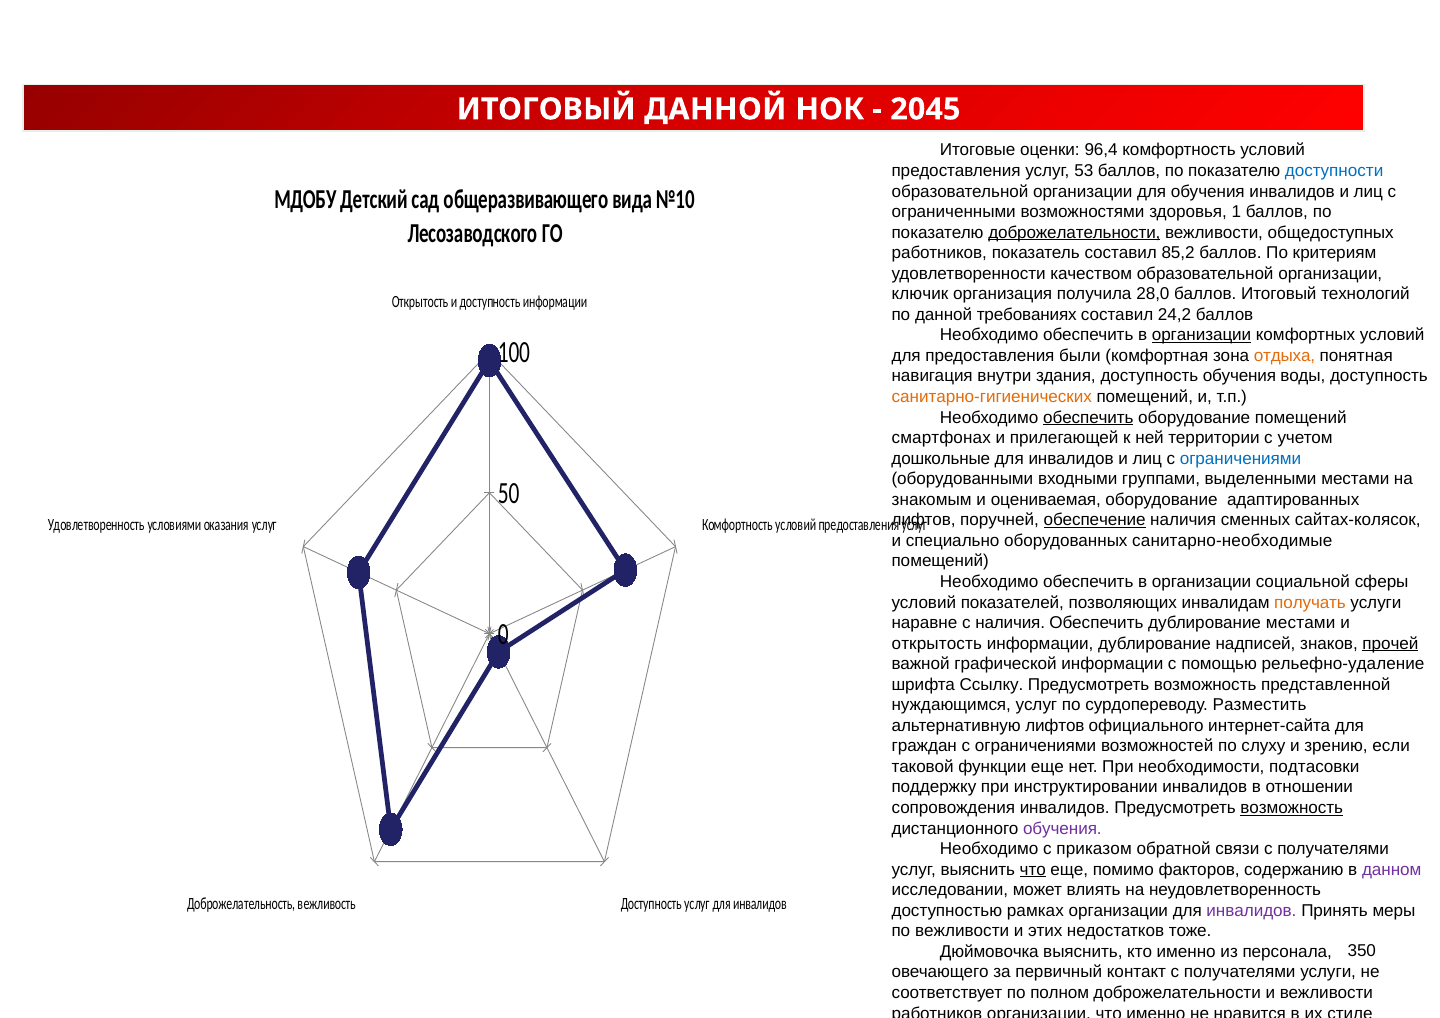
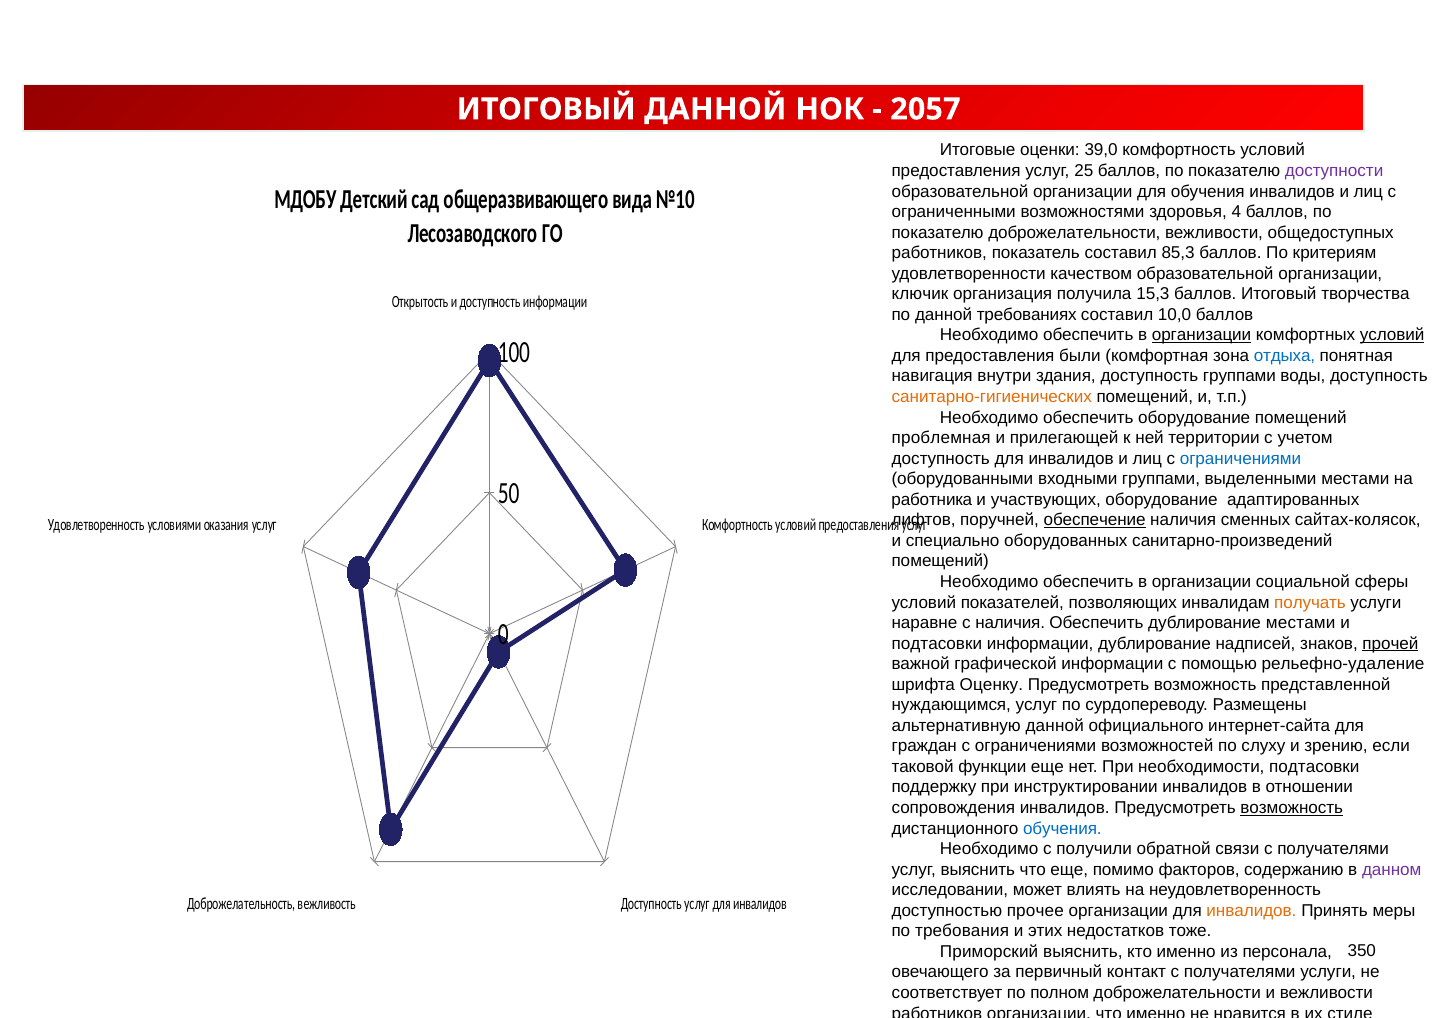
2045: 2045 -> 2057 (925, 109)
96,4: 96,4 -> 39,0 (1101, 150)
53: 53 -> 25 (1084, 171)
доступности colour: blue -> purple (1334, 171)
1: 1 -> 4 (1236, 212)
доброжелательности underline: present -> none (1074, 233)
85,2: 85,2 -> 85,3 (1178, 253)
28,0: 28,0 -> 15,3 (1153, 294)
технологий: технологий -> творчества (1365, 294)
24,2: 24,2 -> 10,0 (1175, 315)
условий underline: none -> present (1392, 335)
отдыха colour: orange -> blue (1285, 356)
доступность обучения: обучения -> группами (1239, 376)
обеспечить underline: present -> none (1088, 418)
смартфонах: смартфонах -> проблемная (941, 438)
дошкольные: дошкольные -> доступность (941, 459)
знакомым: знакомым -> работника (932, 500)
оцениваемая: оцениваемая -> участвующих (1046, 500)
санитарно-необходимые: санитарно-необходимые -> санитарно-произведений (1232, 541)
открытость: открытость -> подтасовки (937, 644)
Ссылку: Ссылку -> Оценку (991, 685)
Разместить: Разместить -> Размещены (1260, 705)
альтернативную лифтов: лифтов -> данной (1055, 726)
обучения colour: purple -> blue (1062, 829)
приказом: приказом -> получили (1094, 849)
что underline: present -> none (1033, 870)
рамках: рамках -> прочее (1035, 911)
инвалидов colour: purple -> orange (1251, 911)
по вежливости: вежливости -> требования (962, 931)
Дюймовочка: Дюймовочка -> Приморский (989, 952)
